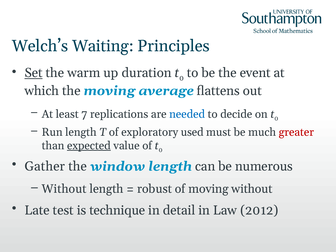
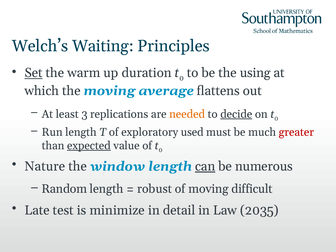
event: event -> using (255, 73)
7: 7 -> 3 (84, 114)
needed colour: blue -> orange (187, 114)
decide underline: none -> present (236, 114)
Gather: Gather -> Nature (45, 166)
can underline: none -> present (205, 166)
Without: Without -> Random (64, 189)
moving without: without -> difficult (252, 189)
technique: technique -> minimize (117, 210)
2012: 2012 -> 2035 (259, 210)
